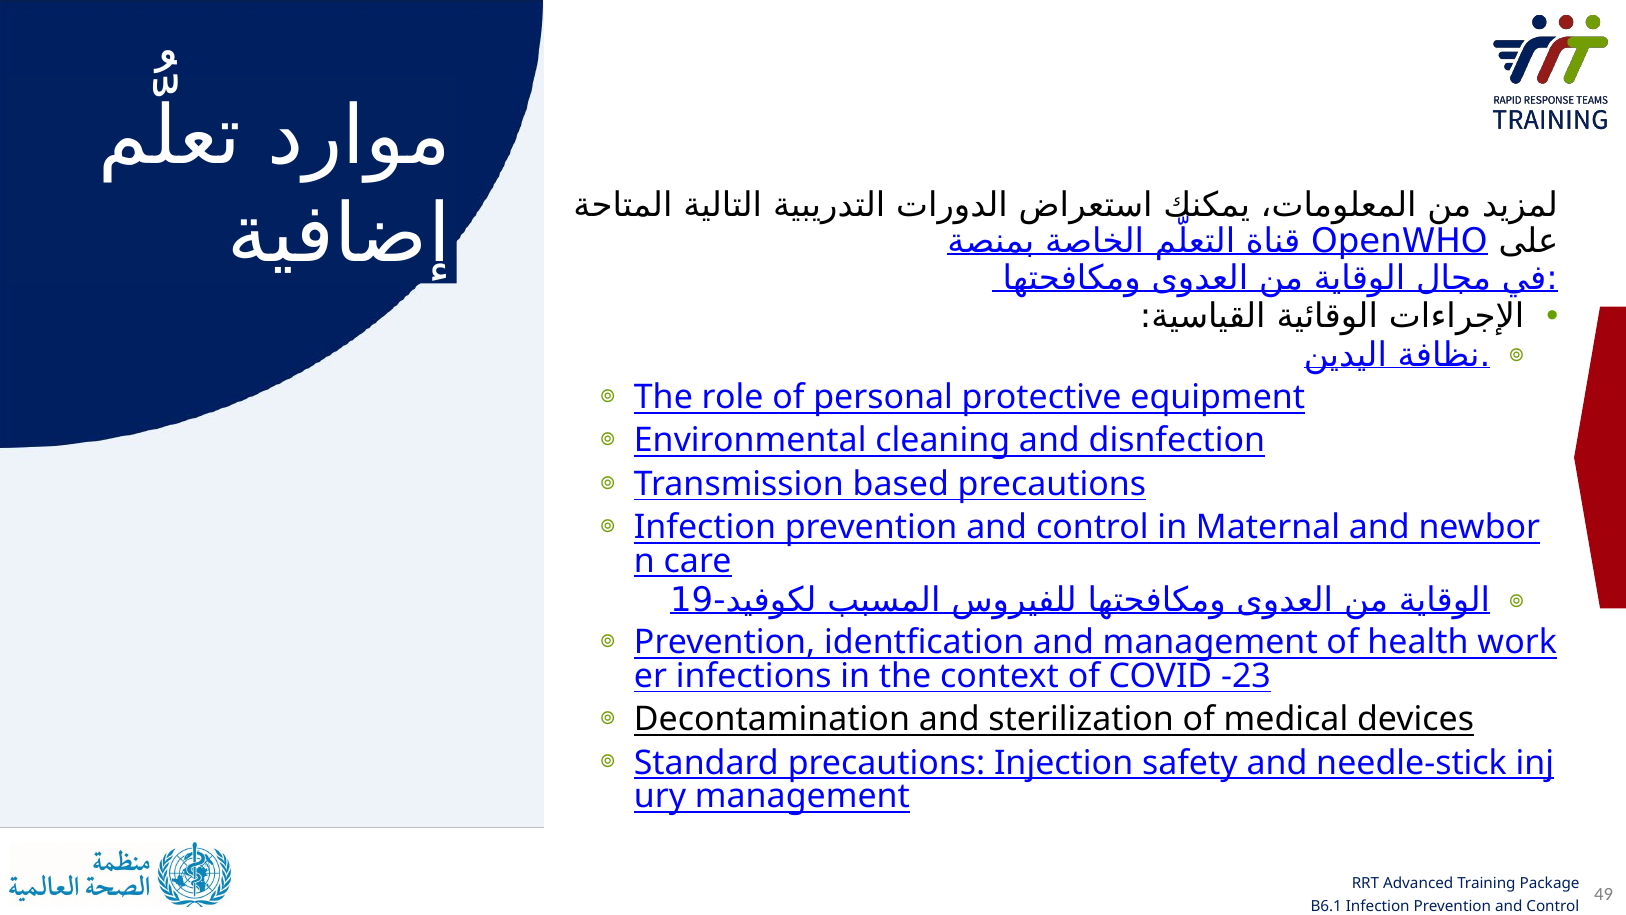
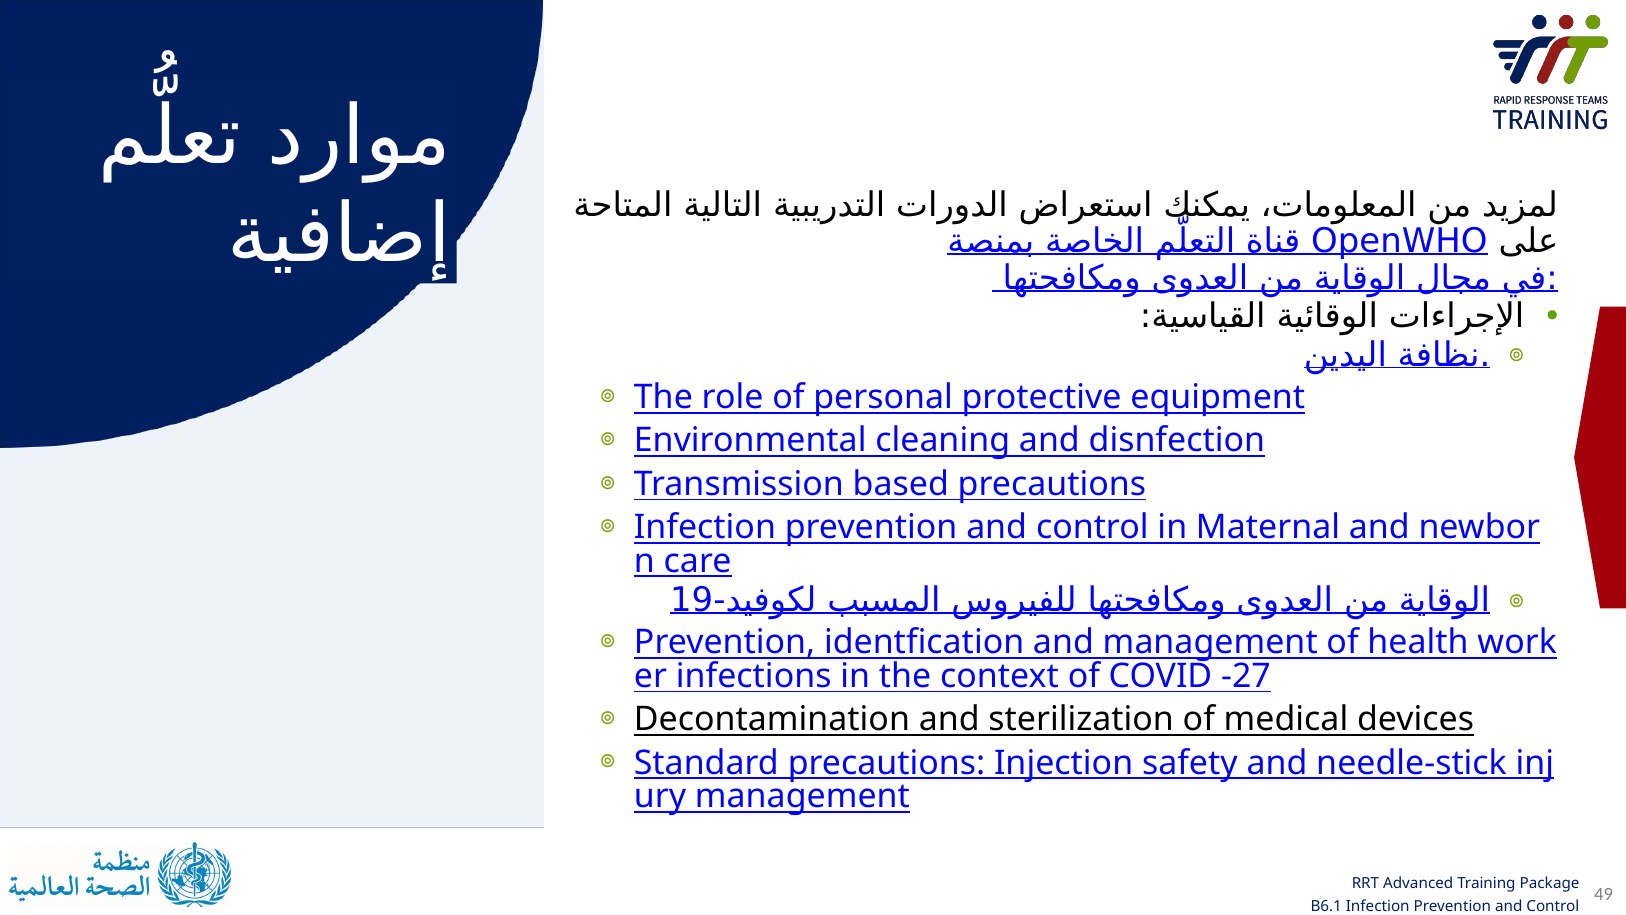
-23: -23 -> -27 (1246, 676)
